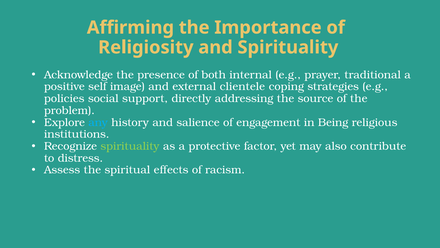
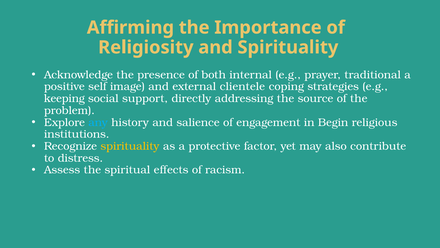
policies: policies -> keeping (64, 98)
Being: Being -> Begin (333, 122)
spirituality colour: light green -> yellow (130, 146)
